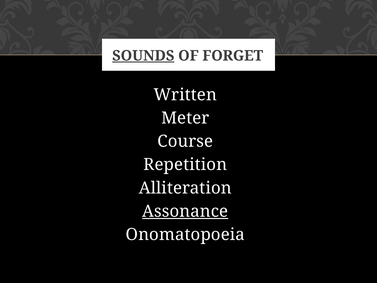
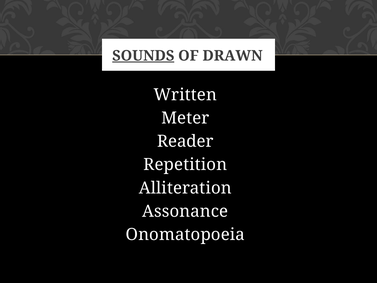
FORGET: FORGET -> DRAWN (233, 56)
Course: Course -> Reader (185, 141)
Assonance underline: present -> none (185, 211)
